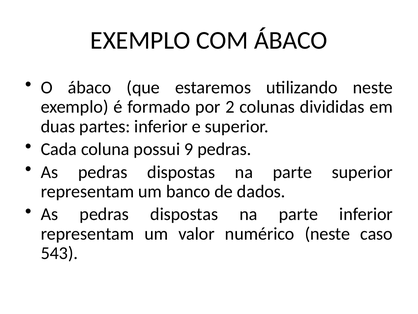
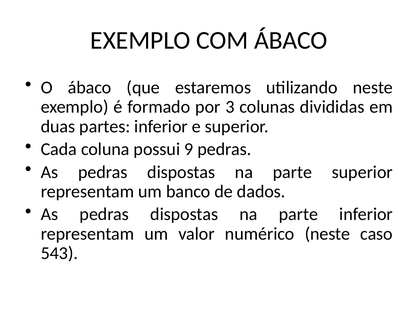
2: 2 -> 3 (230, 107)
